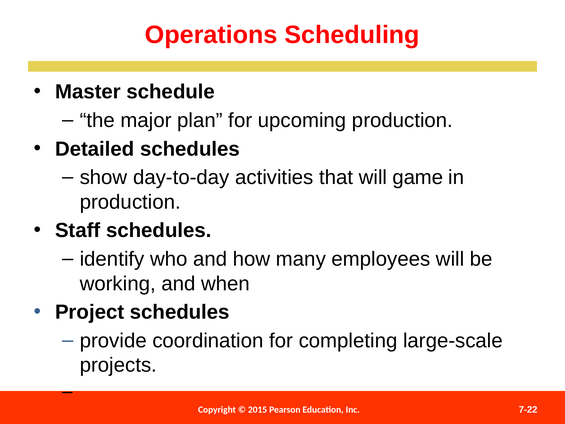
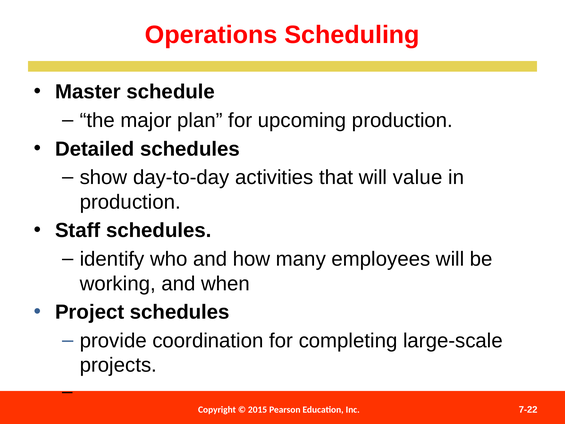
game: game -> value (418, 177)
